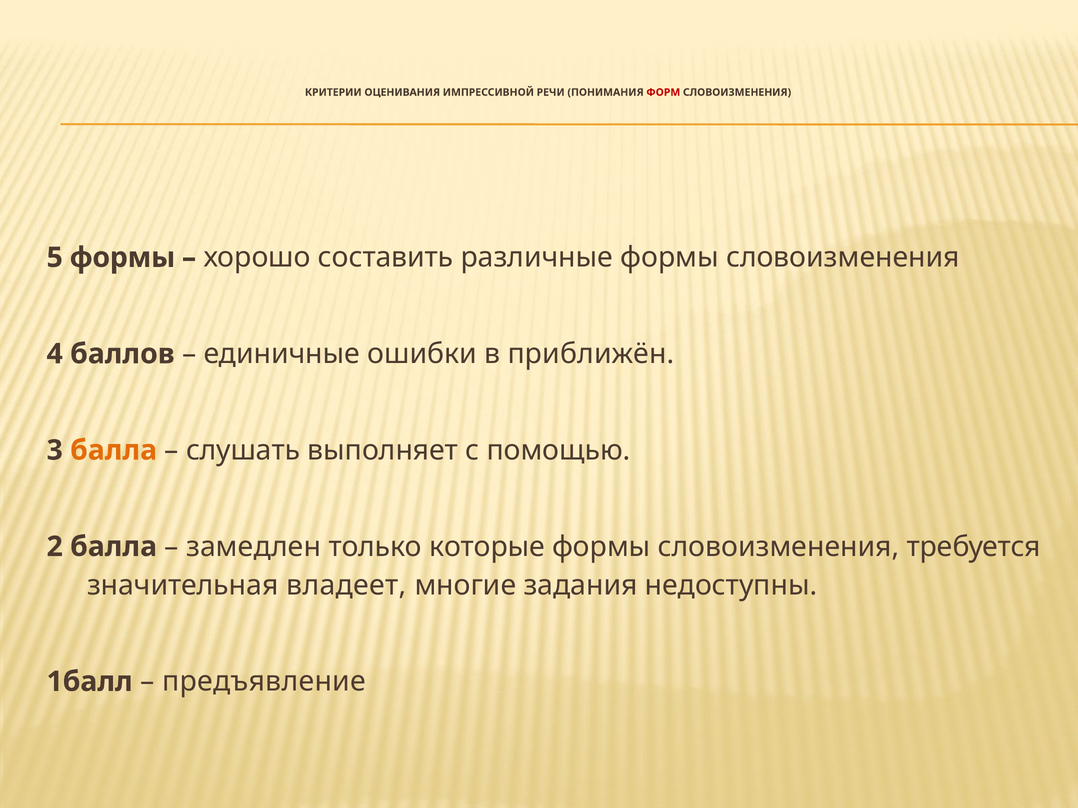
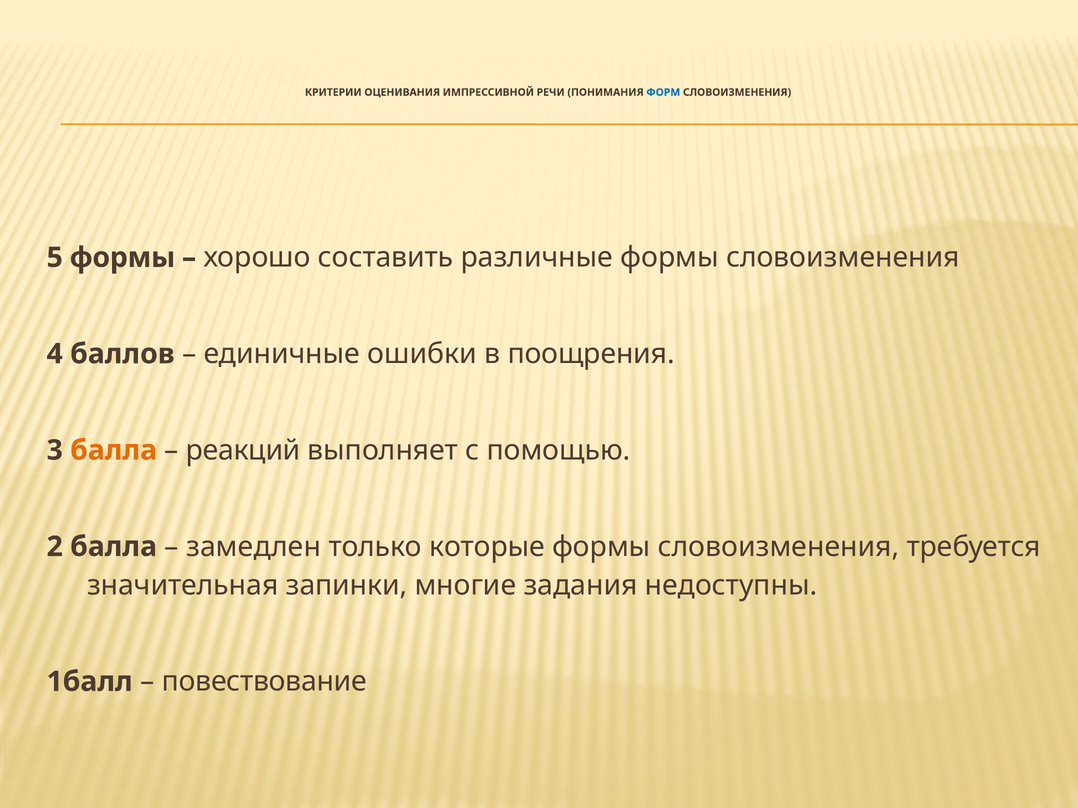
ФОРМ colour: red -> blue (663, 92)
приближён: приближён -> поощрения (591, 354)
слушать: слушать -> реакций (243, 451)
владеет: владеет -> запинки (347, 586)
предъявление: предъявление -> повествование (264, 682)
